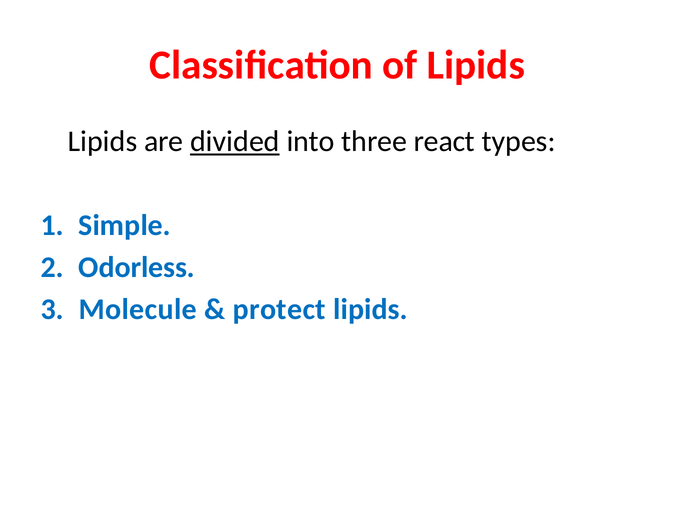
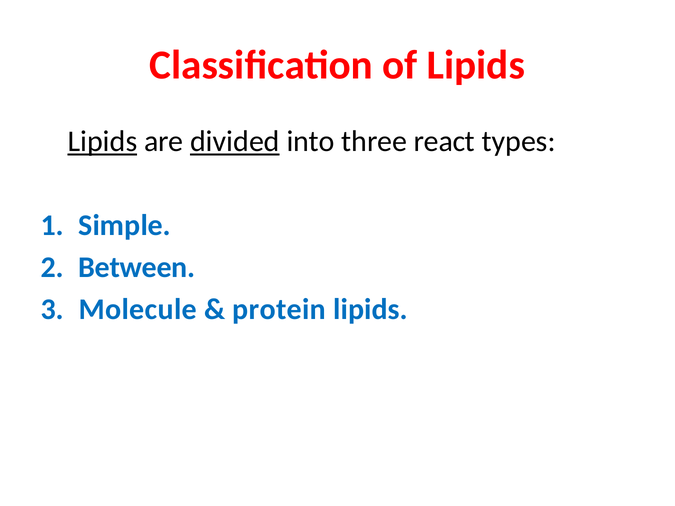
Lipids underline: none -> present (102, 142)
Odorless: Odorless -> Between (137, 268)
protect: protect -> protein (279, 310)
